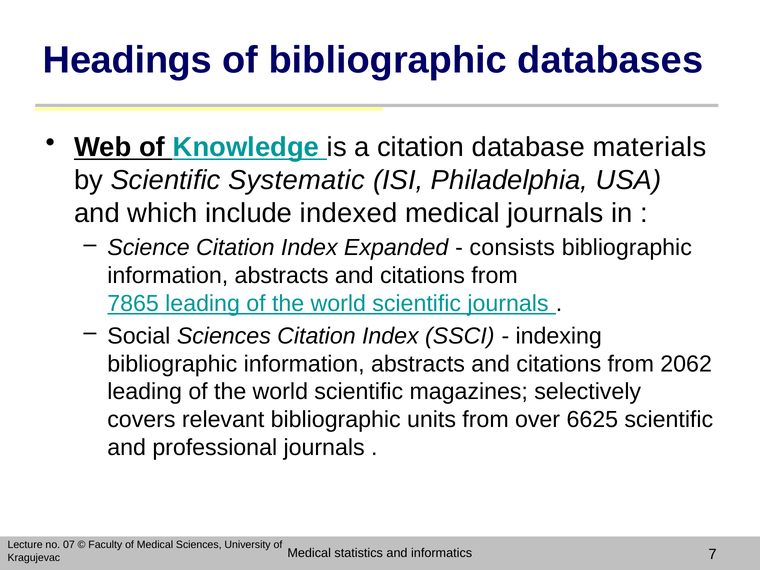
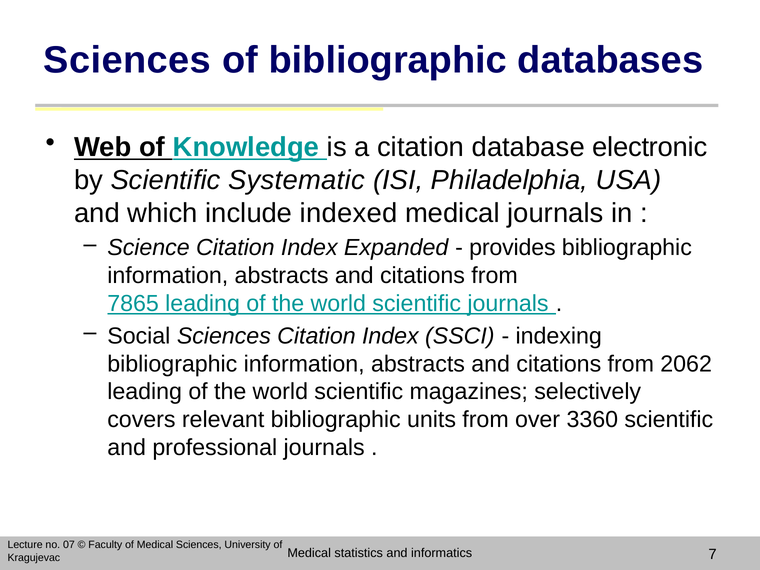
Headings: Headings -> Sciences (127, 60)
materials: materials -> electronic (650, 147)
consists: consists -> provides (512, 248)
6625: 6625 -> 3360 (592, 420)
